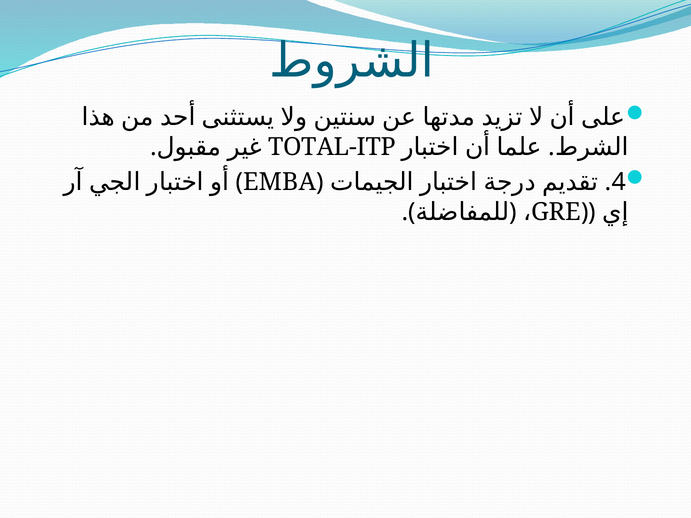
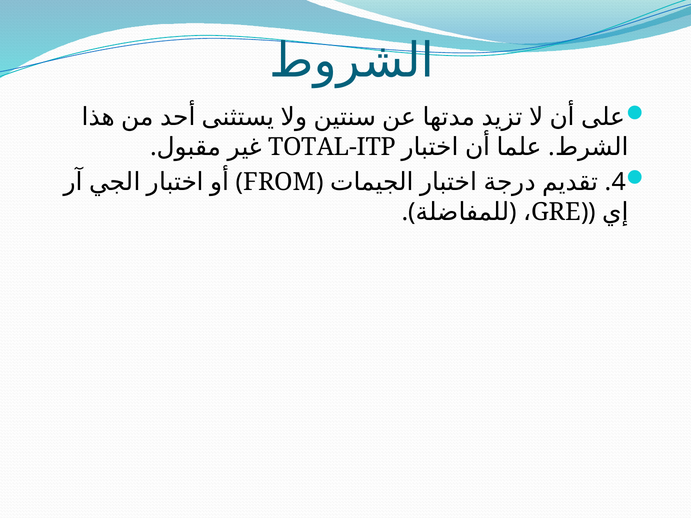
EMBA: EMBA -> FROM (280, 182)
